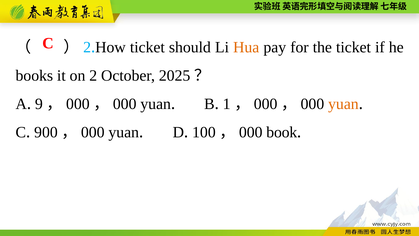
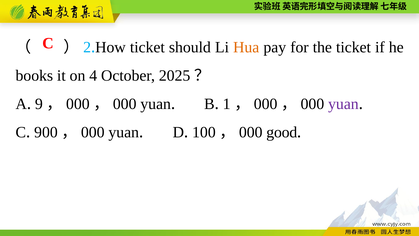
on 2: 2 -> 4 (93, 75)
yuan colour: orange -> purple (343, 104)
book: book -> good (282, 132)
